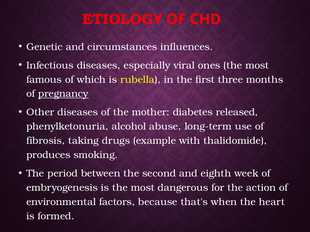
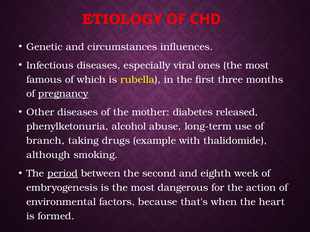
fibrosis: fibrosis -> branch (46, 141)
produces: produces -> although (48, 155)
period underline: none -> present (63, 174)
